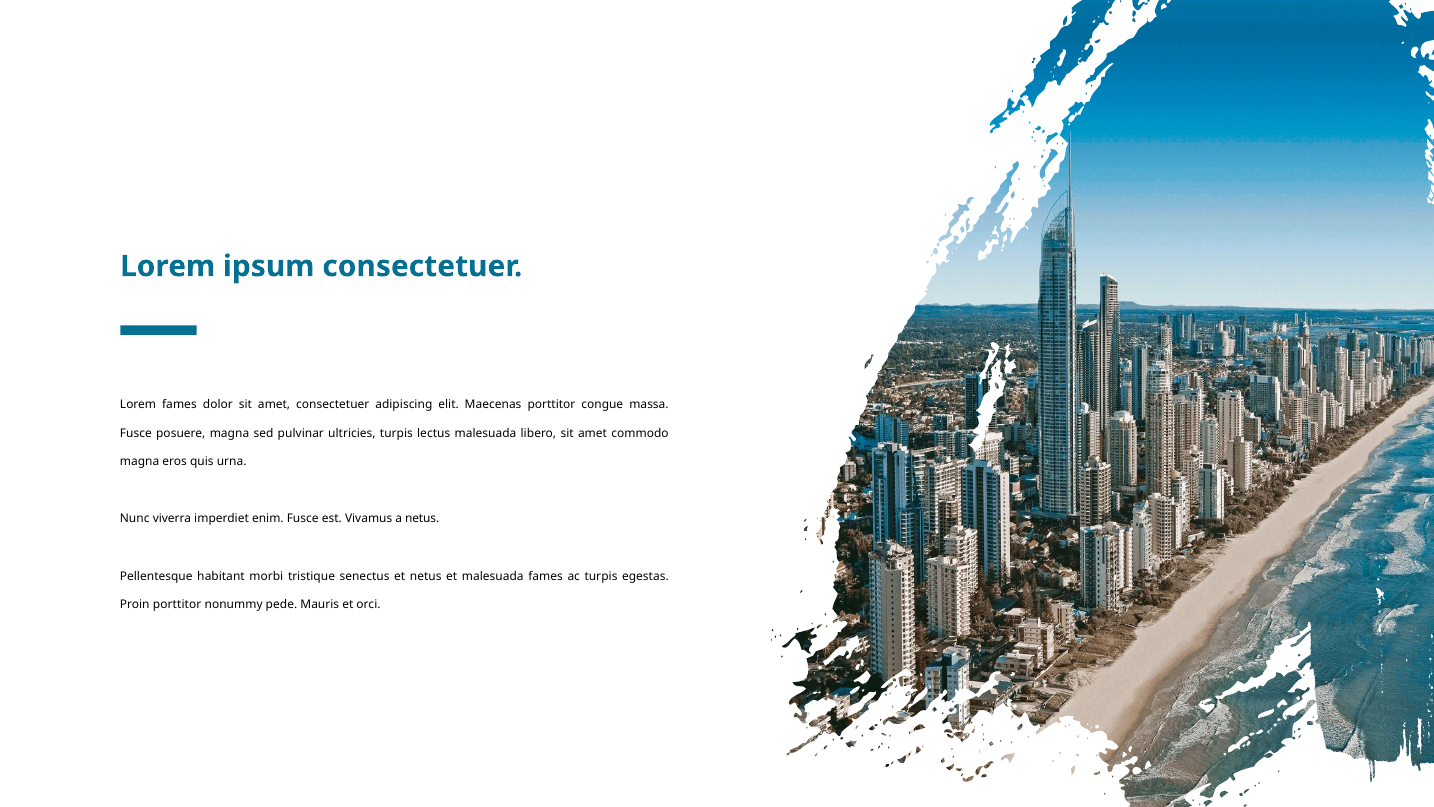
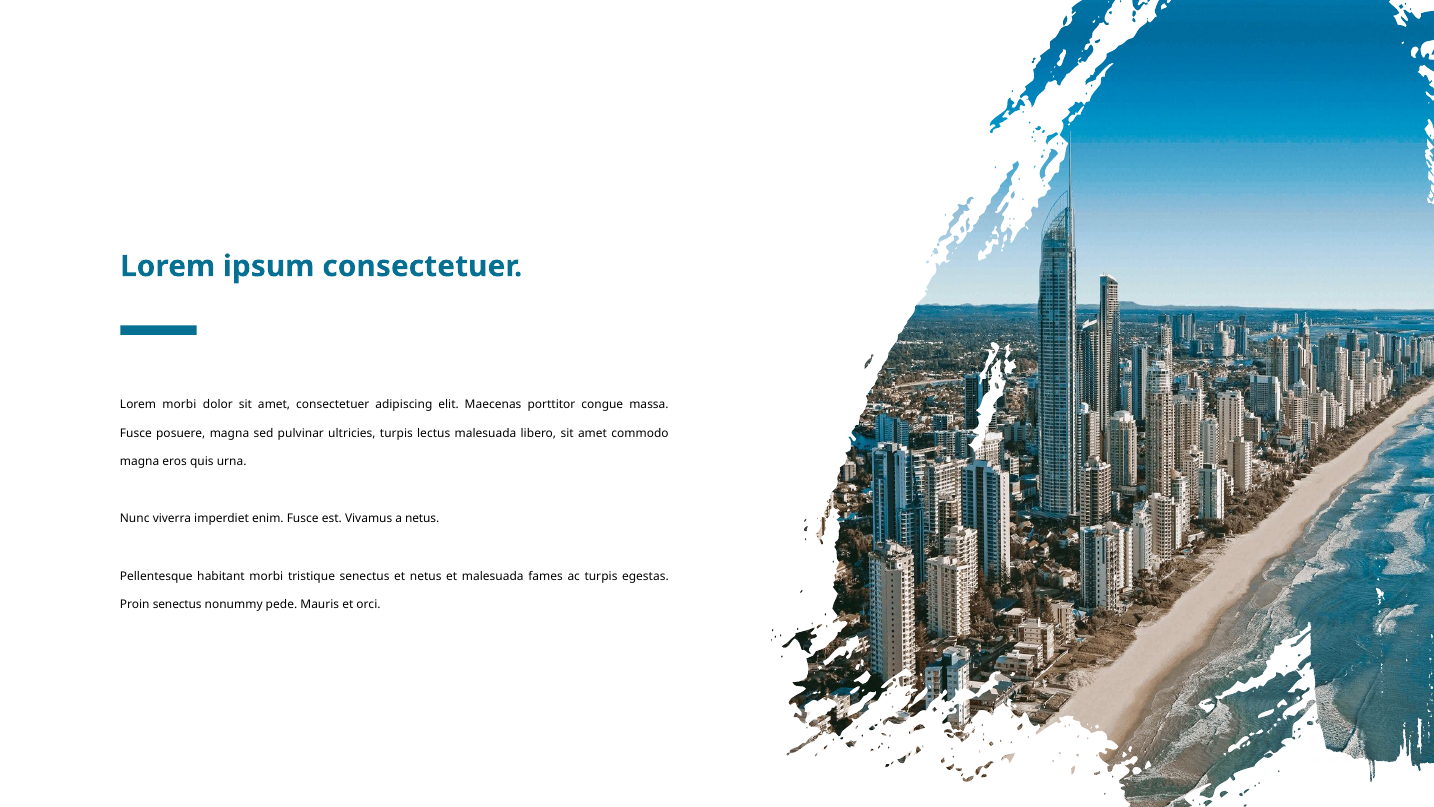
Lorem fames: fames -> morbi (179, 404)
Proin porttitor: porttitor -> senectus (177, 605)
